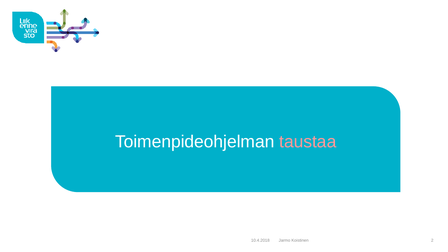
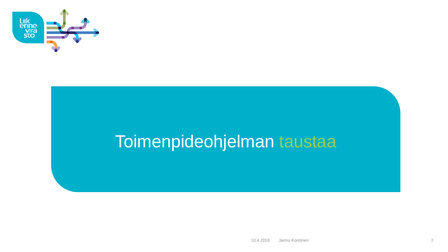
taustaa colour: pink -> light green (308, 142)
